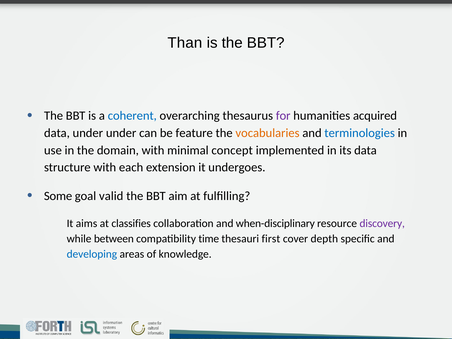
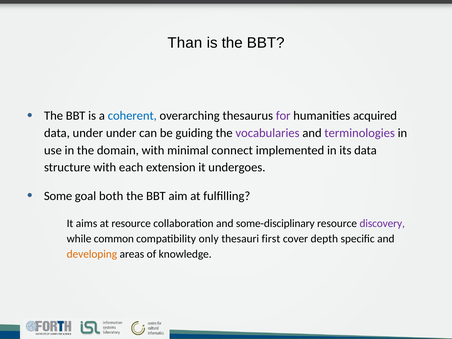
feature: feature -> guiding (194, 133)
vocabularies colour: orange -> purple (268, 133)
terminologies colour: blue -> purple (360, 133)
concept: concept -> connect (232, 150)
valid: valid -> both (111, 196)
at classifies: classifies -> resource (131, 223)
when-disciplinary: when-disciplinary -> some-disciplinary (275, 223)
between: between -> common (114, 239)
time: time -> only (209, 239)
developing colour: blue -> orange (92, 254)
